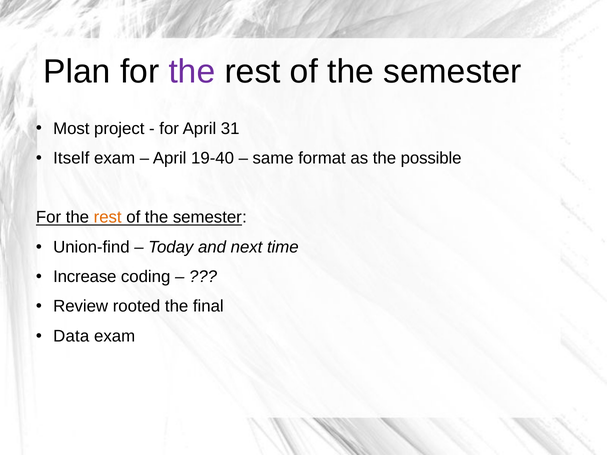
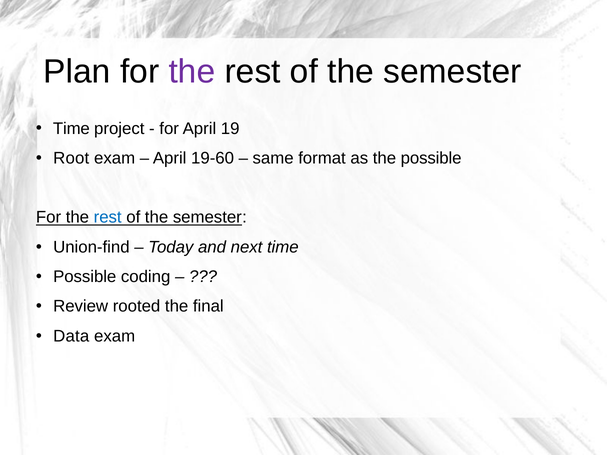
Most: Most -> Time (71, 129)
31: 31 -> 19 (230, 129)
Itself: Itself -> Root (71, 158)
19-40: 19-40 -> 19-60 (213, 158)
rest colour: orange -> blue (108, 218)
Increase: Increase -> Possible (85, 277)
